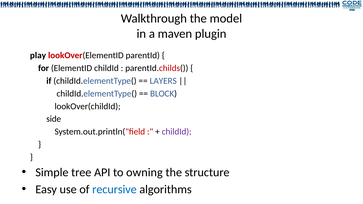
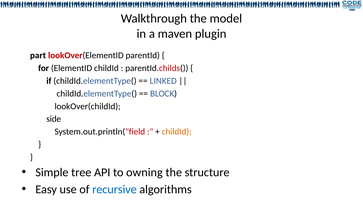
play: play -> part (38, 56)
LAYERS: LAYERS -> LINKED (163, 81)
childId colour: purple -> orange (177, 132)
